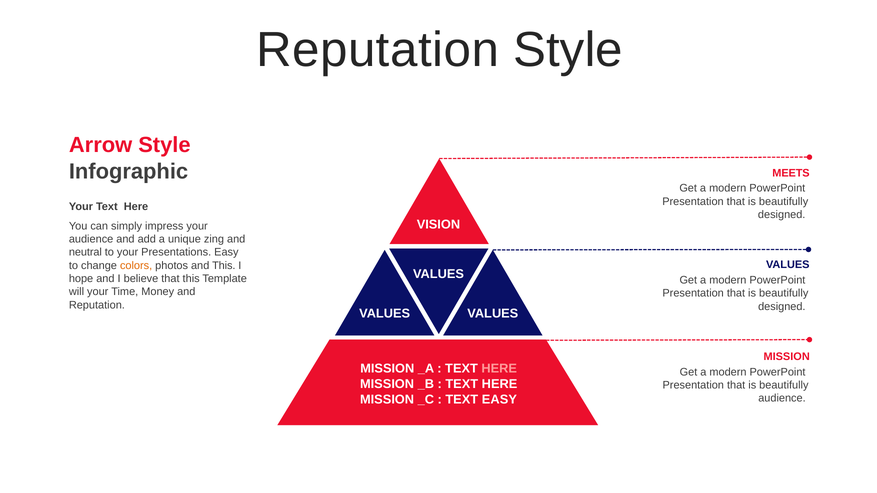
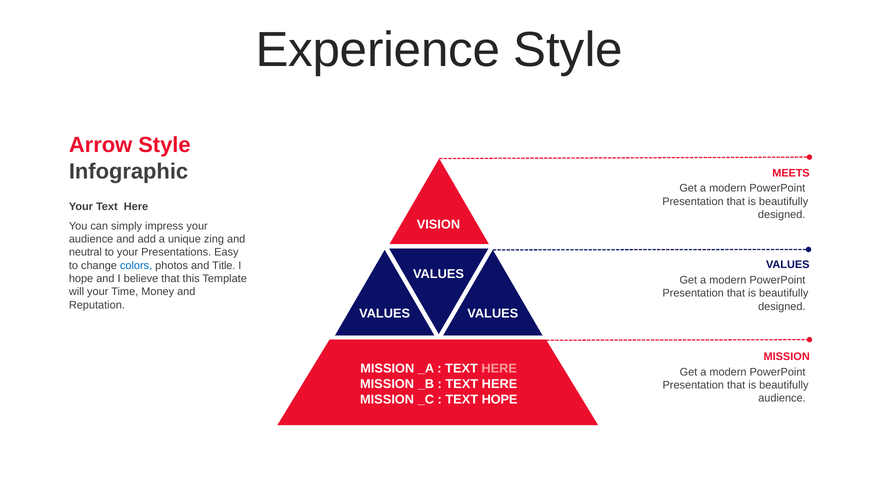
Reputation: Reputation -> Experience (378, 50)
colors colour: orange -> blue (136, 266)
and This: This -> Title (224, 266)
TEXT EASY: EASY -> HOPE (500, 400)
